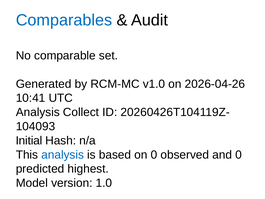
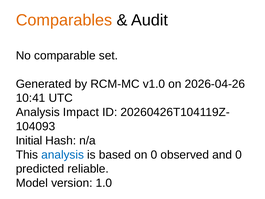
Comparables colour: blue -> orange (64, 20)
Collect: Collect -> Impact (81, 112)
highest: highest -> reliable (88, 169)
